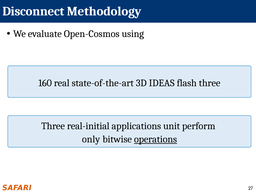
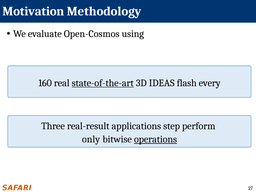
Disconnect: Disconnect -> Motivation (33, 11)
state-of-the-art underline: none -> present (103, 83)
flash three: three -> every (210, 83)
real-initial: real-initial -> real-result (88, 126)
unit: unit -> step (172, 126)
